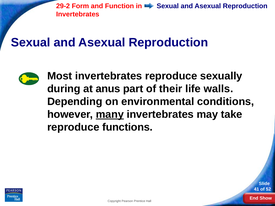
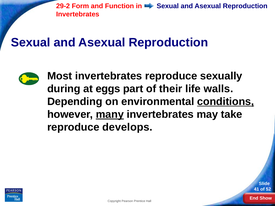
anus: anus -> eggs (108, 89)
conditions underline: none -> present (226, 102)
functions: functions -> develops (127, 127)
